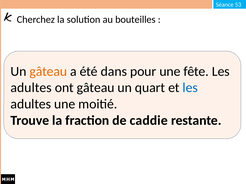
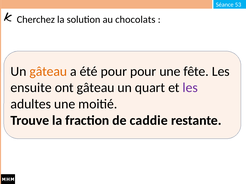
bouteilles: bouteilles -> chocolats (135, 20)
été dans: dans -> pour (114, 72)
adultes: adultes -> ensuite (31, 88)
les colour: blue -> purple (190, 88)
